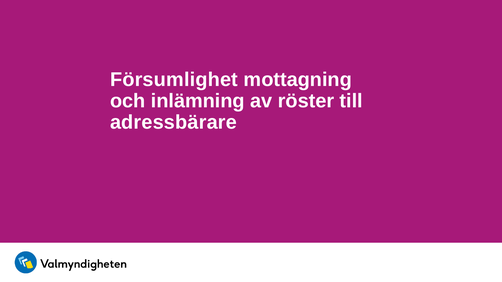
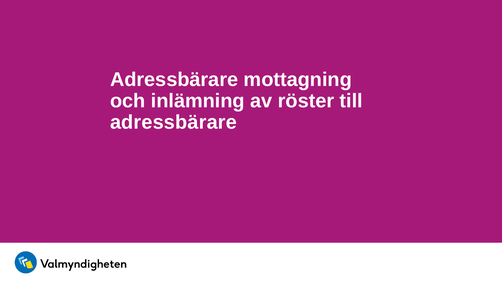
Försumlighet: Försumlighet -> Adressbärare (174, 80)
